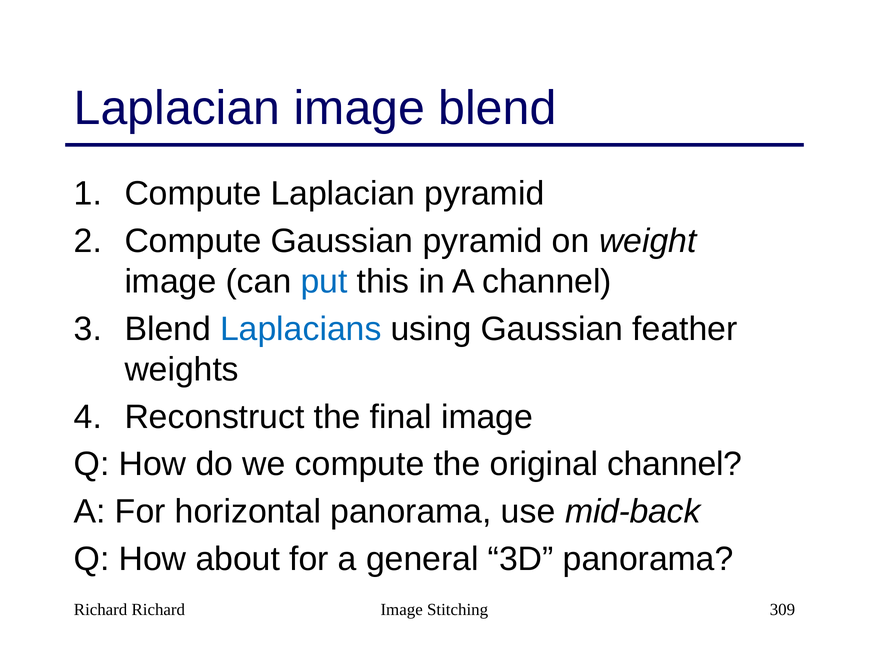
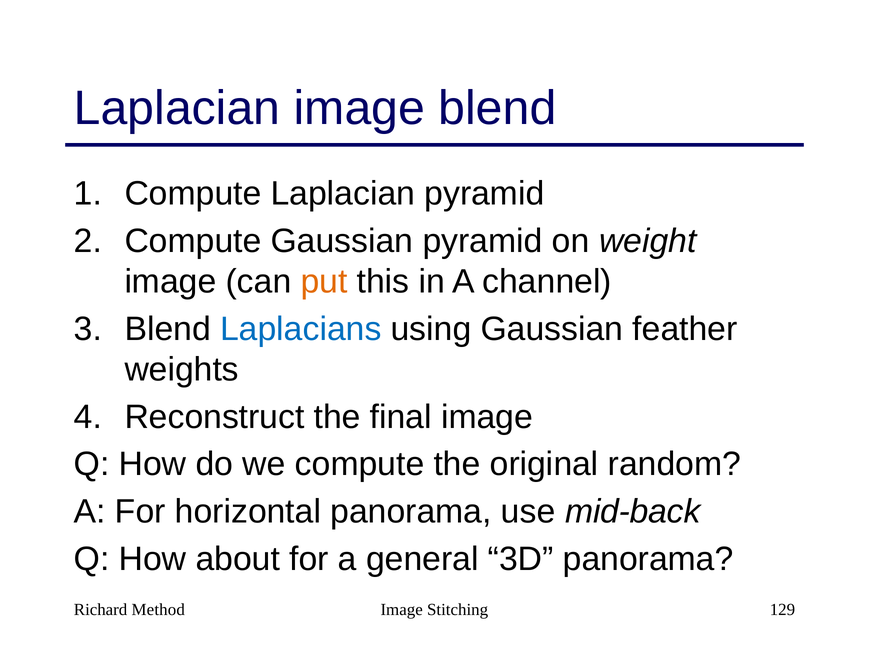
put colour: blue -> orange (324, 281)
original channel: channel -> random (674, 464)
Richard Richard: Richard -> Method (158, 609)
309: 309 -> 129 (782, 609)
